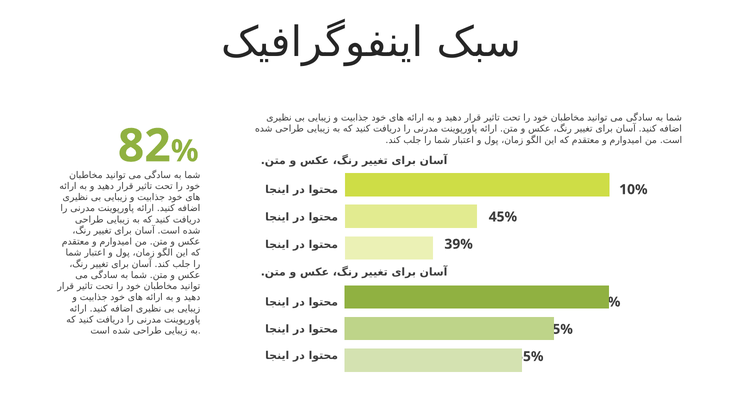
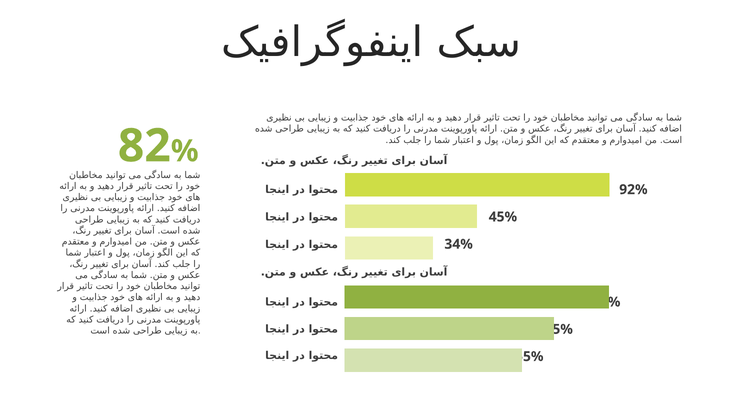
10%: 10% -> 92% (633, 189)
39%: 39% -> 34% (459, 244)
